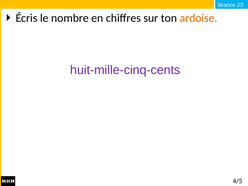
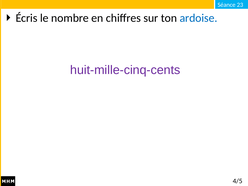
ardoise colour: orange -> blue (199, 18)
